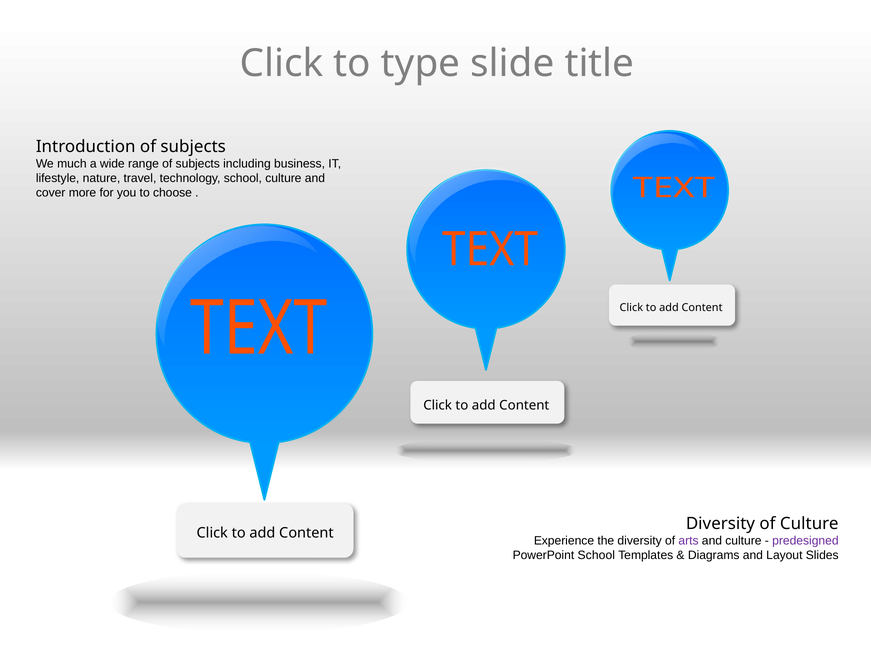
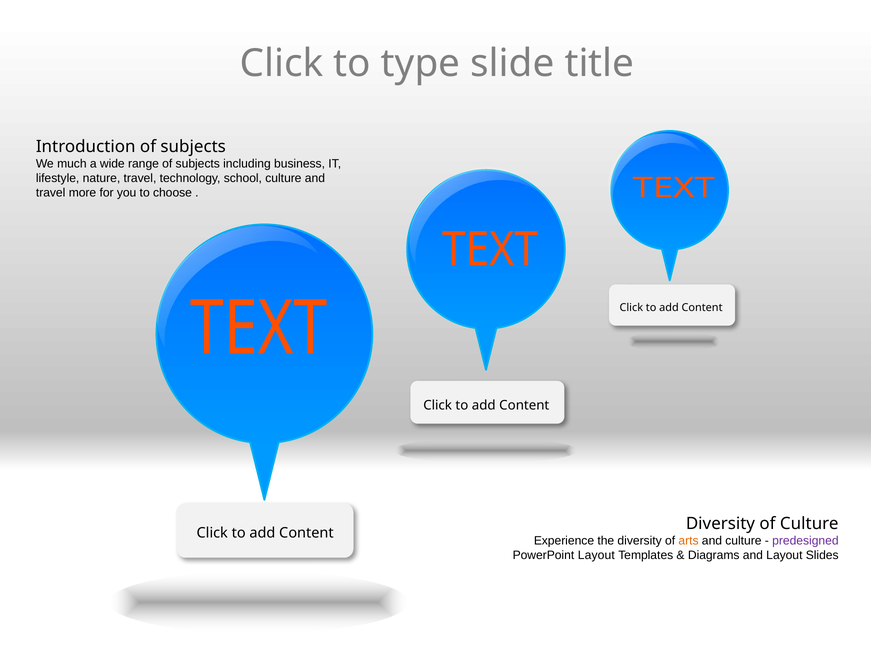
cover: cover -> travel (51, 193)
arts colour: purple -> orange (689, 541)
PowerPoint School: School -> Layout (596, 556)
